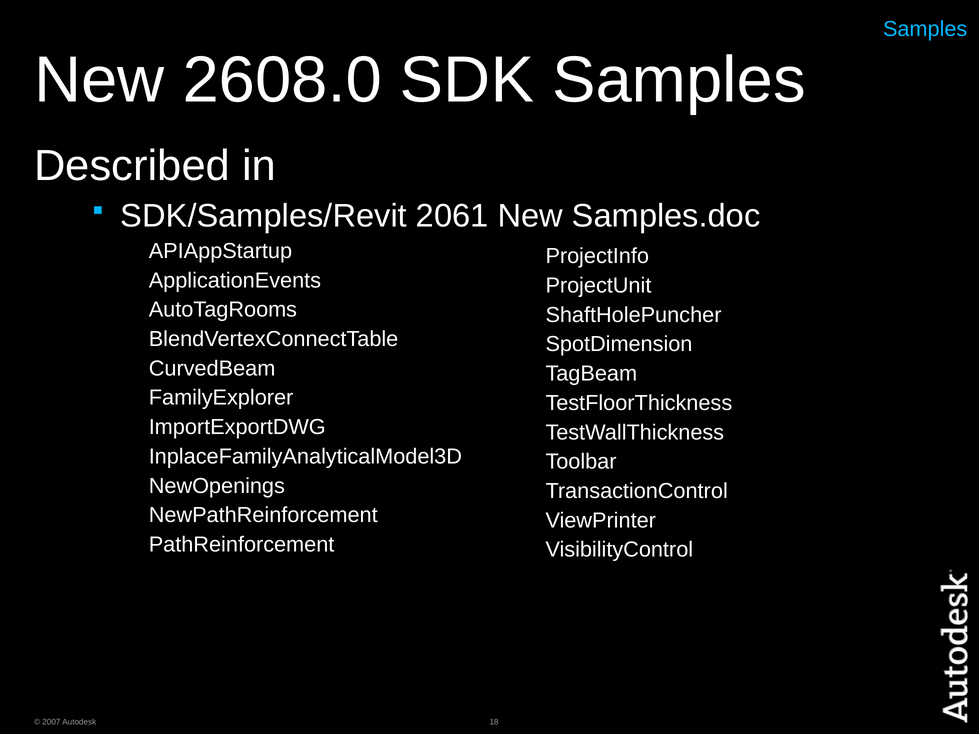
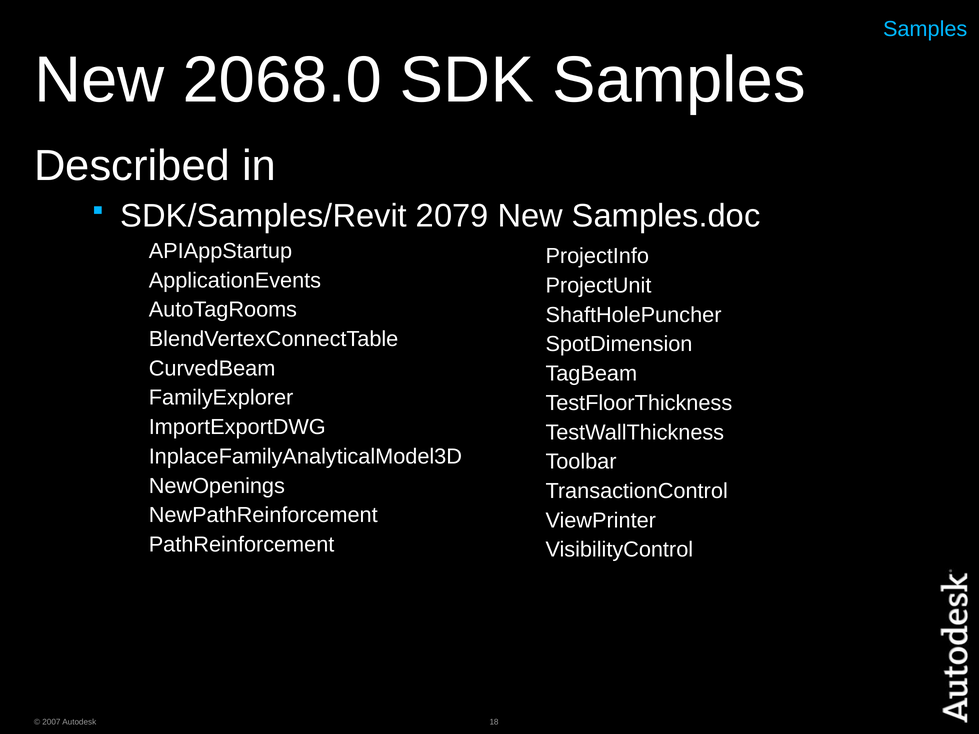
2608.0: 2608.0 -> 2068.0 (282, 80)
2061: 2061 -> 2079 (452, 216)
